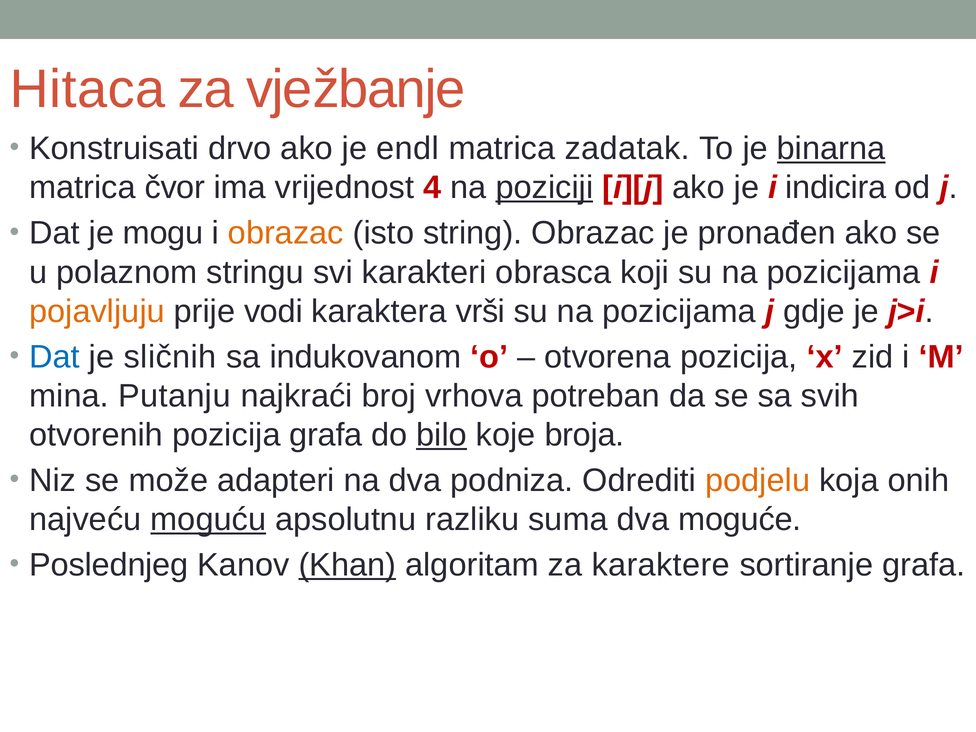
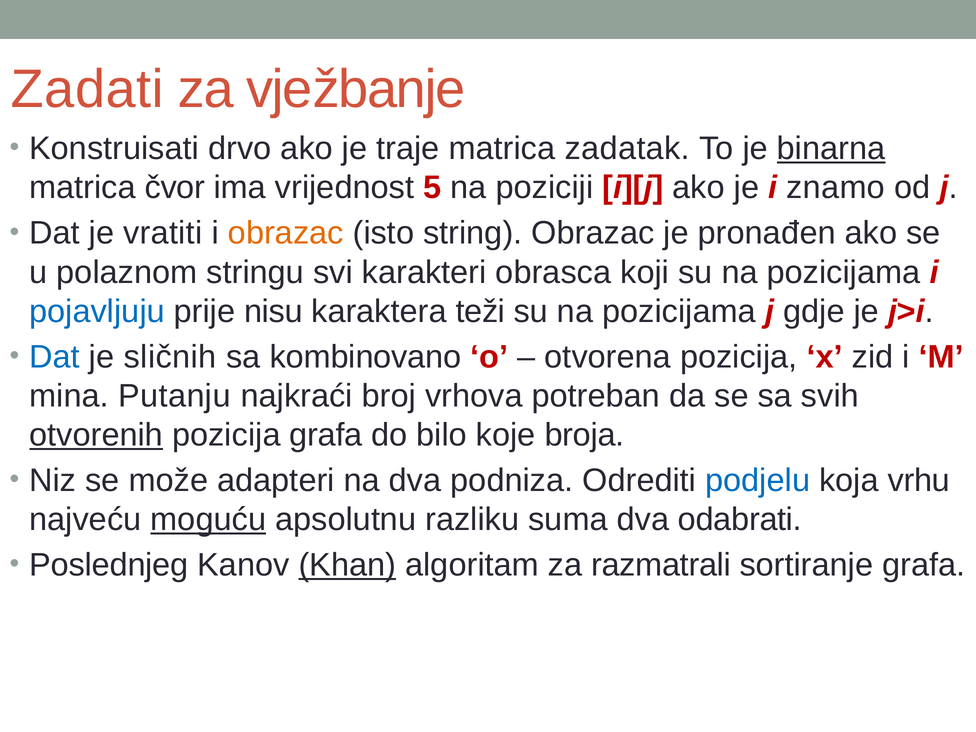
Hitaca: Hitaca -> Zadati (87, 89)
endl: endl -> traje (408, 149)
4: 4 -> 5 (432, 188)
poziciji underline: present -> none (544, 188)
indicira: indicira -> znamo (836, 188)
mogu: mogu -> vratiti (163, 233)
pojavljuju colour: orange -> blue (97, 311)
vodi: vodi -> nisu (273, 311)
vrši: vrši -> teži (480, 311)
indukovanom: indukovanom -> kombinovano (366, 357)
otvorenih underline: none -> present (96, 435)
bilo underline: present -> none (442, 435)
podjelu colour: orange -> blue (758, 480)
onih: onih -> vrhu (919, 480)
moguće: moguće -> odabrati (740, 520)
karaktere: karaktere -> razmatrali (661, 565)
